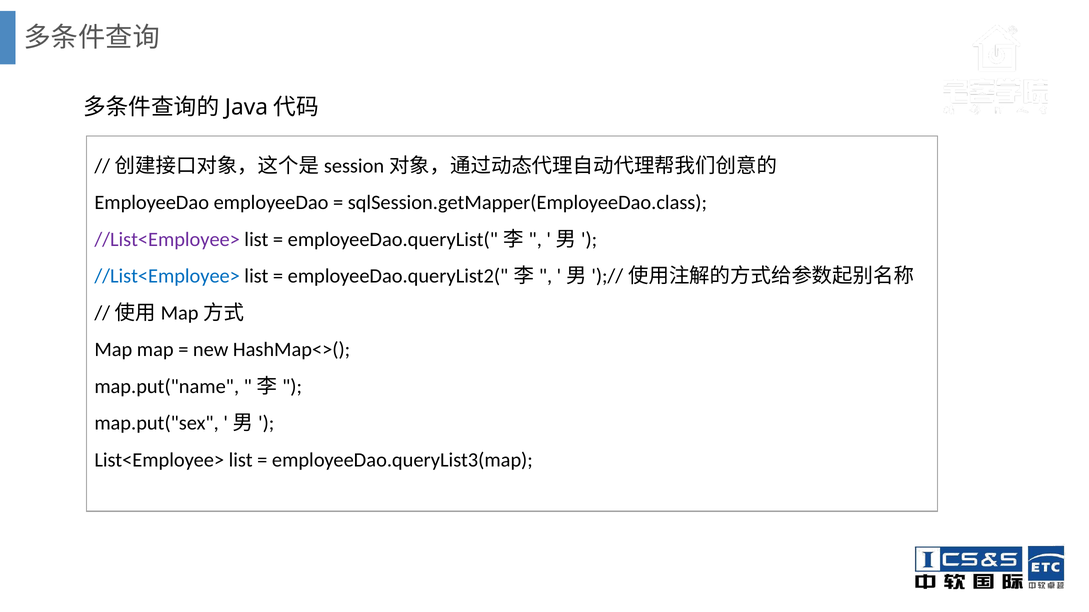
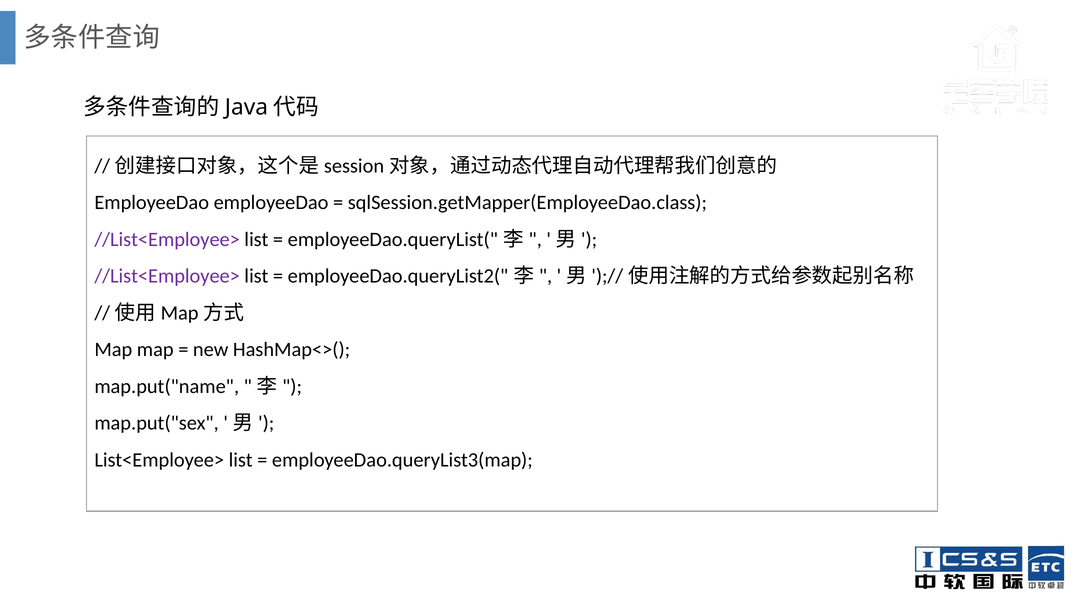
//List<Employee> colour: blue -> purple (167, 276)
